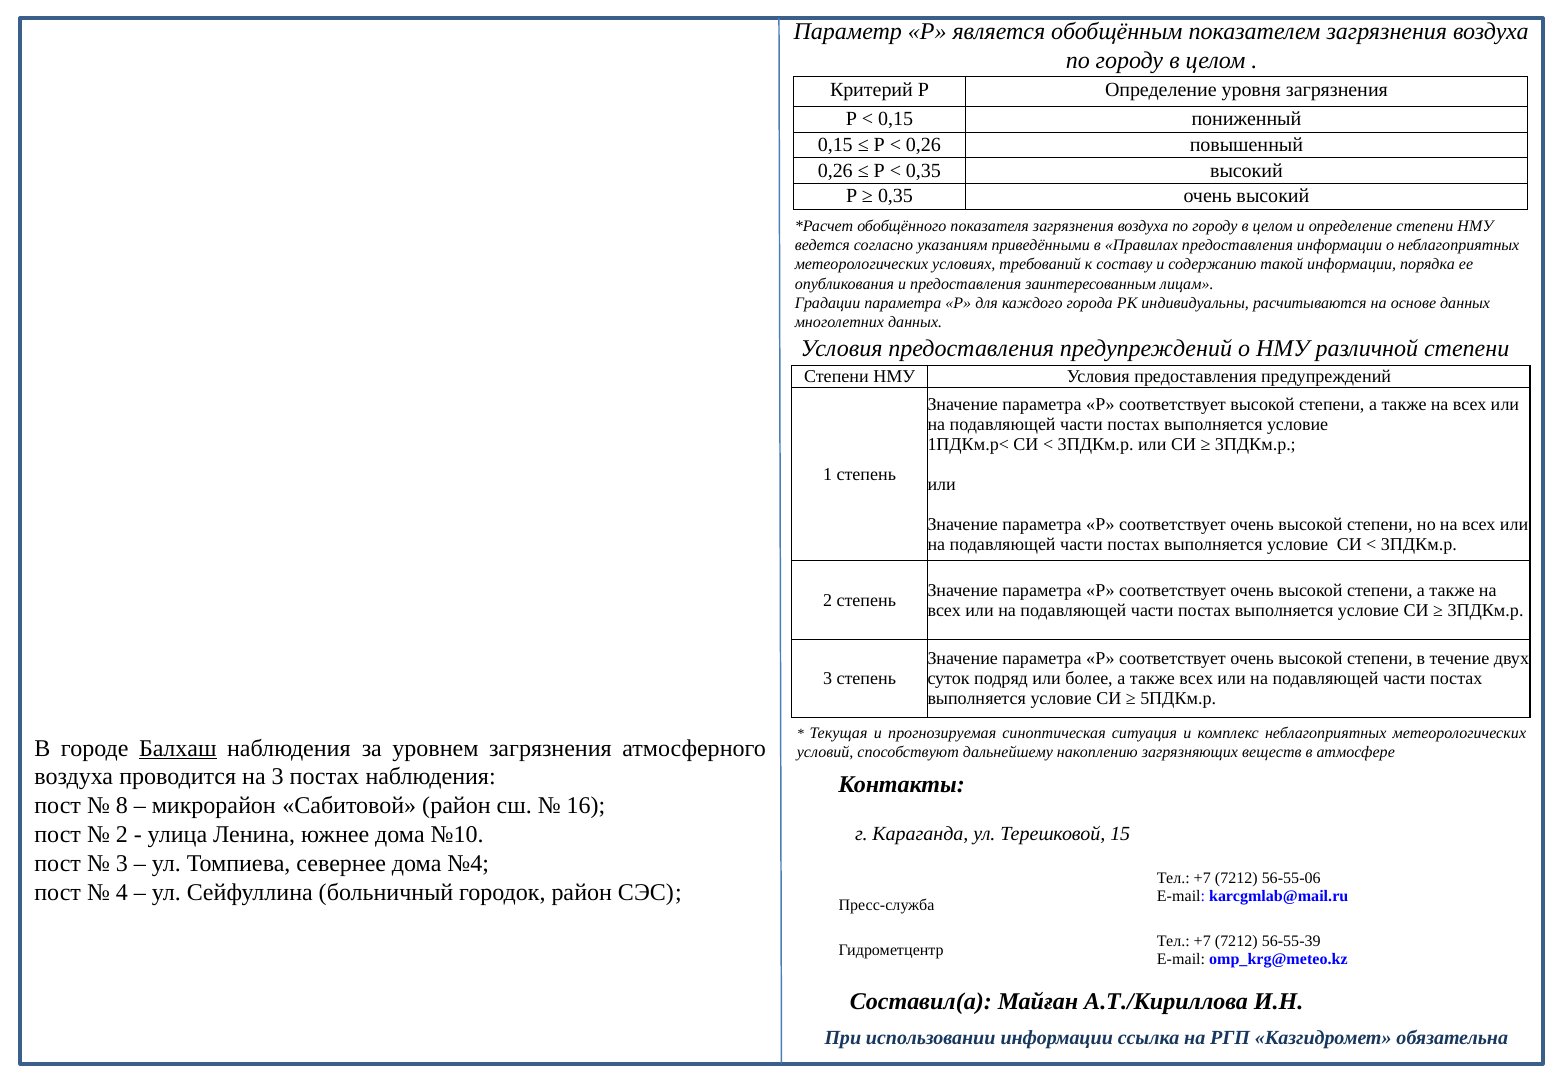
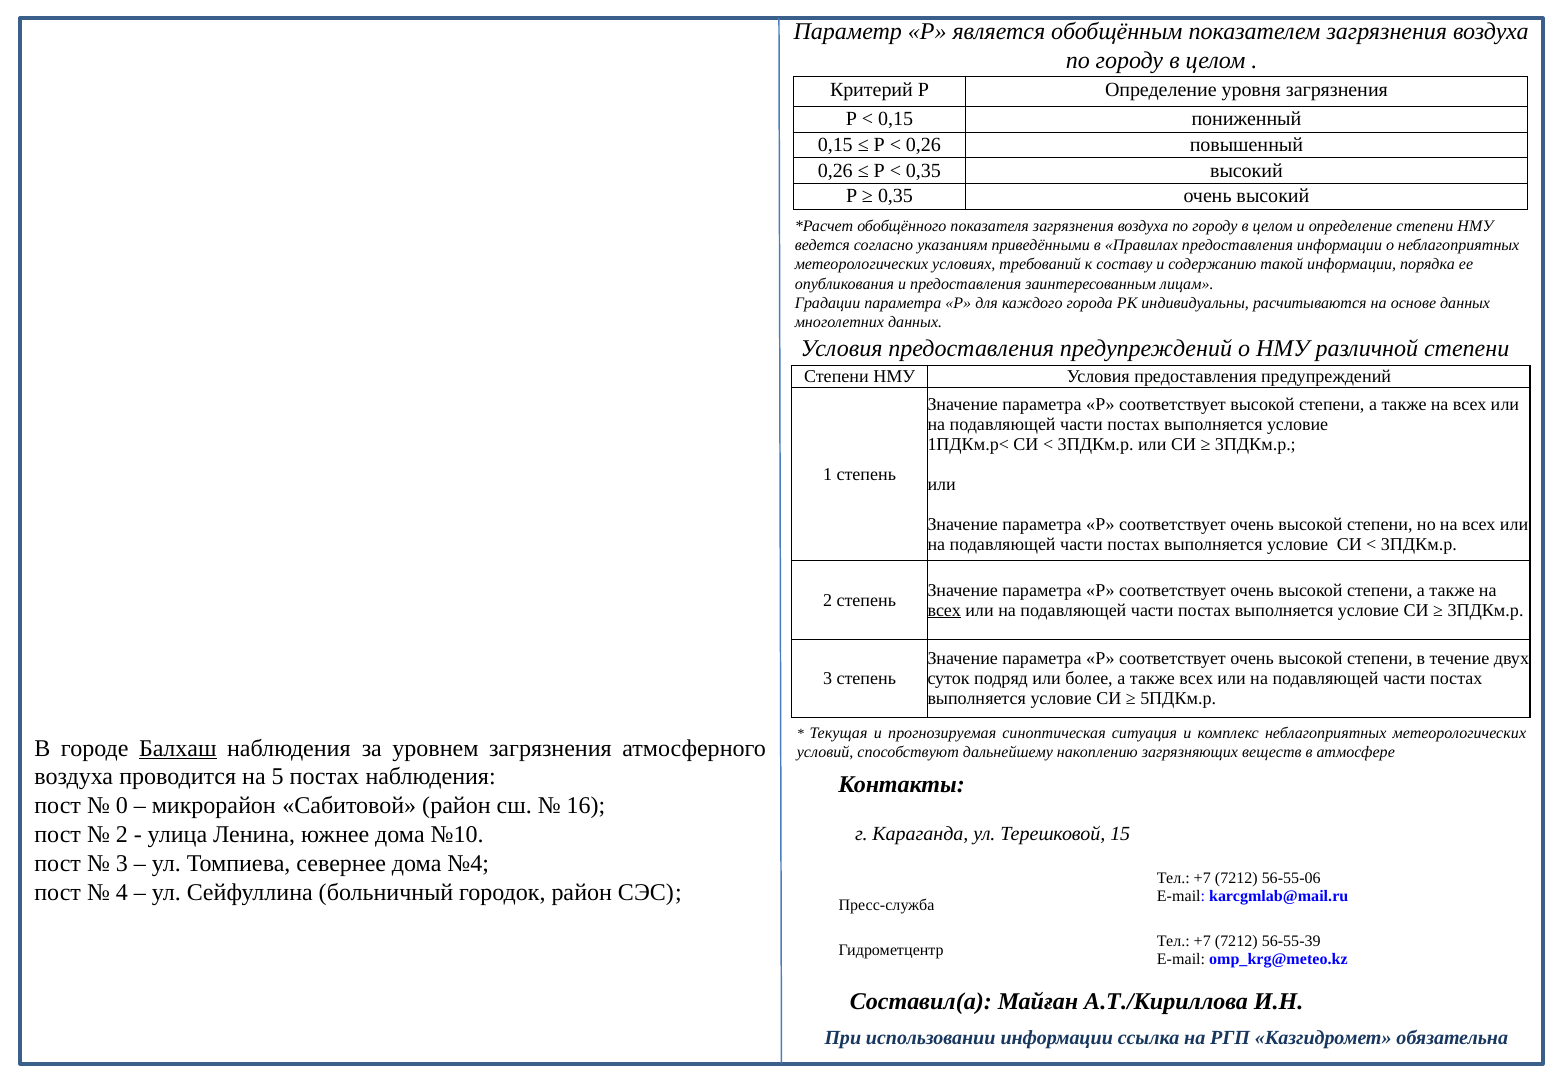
всех underline: none -> present (944, 610)
на 3: 3 -> 5 (278, 777)
8: 8 -> 0 (122, 806)
